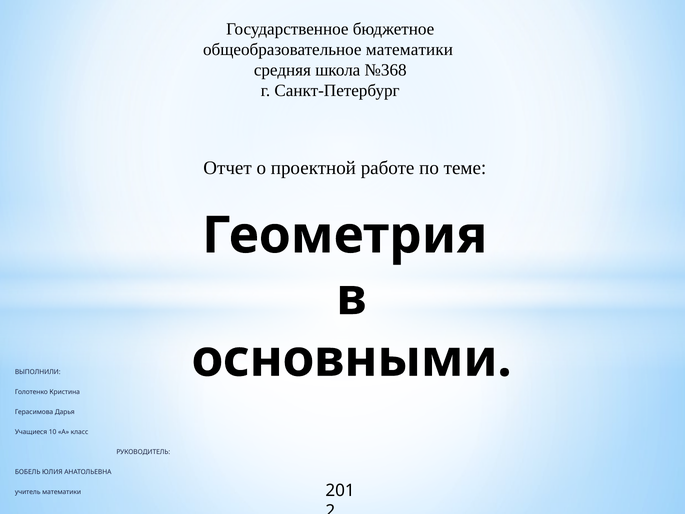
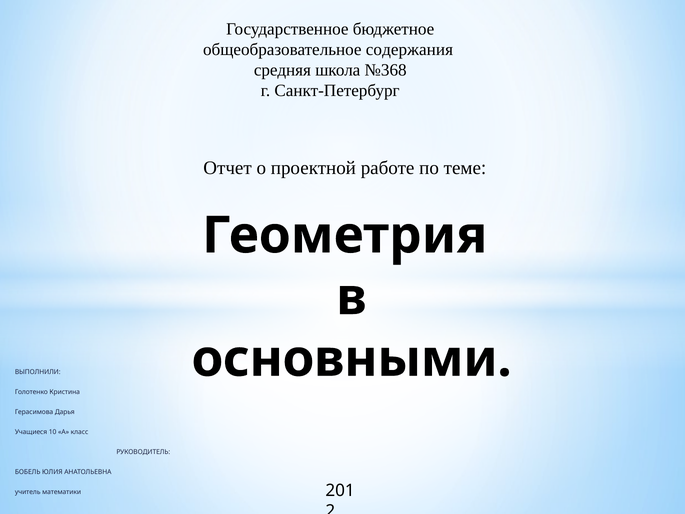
общеобразовательное математики: математики -> содержания (409, 50)
